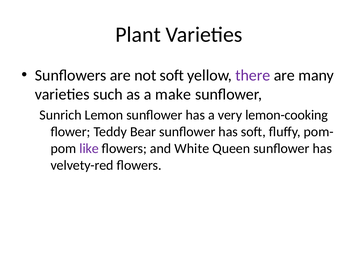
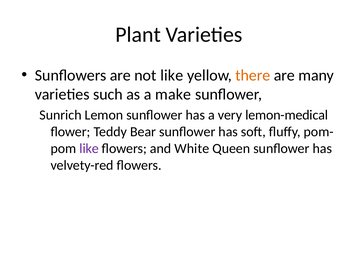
not soft: soft -> like (172, 75)
there colour: purple -> orange (253, 75)
lemon-cooking: lemon-cooking -> lemon-medical (287, 115)
